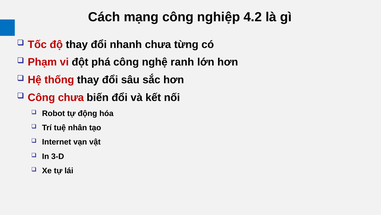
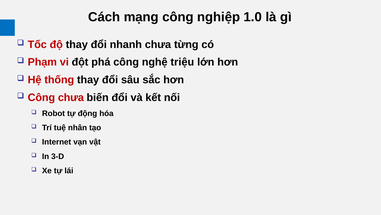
4.2: 4.2 -> 1.0 (253, 17)
ranh: ranh -> triệu (182, 62)
